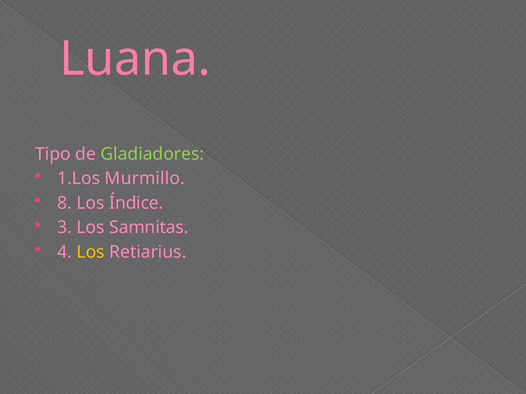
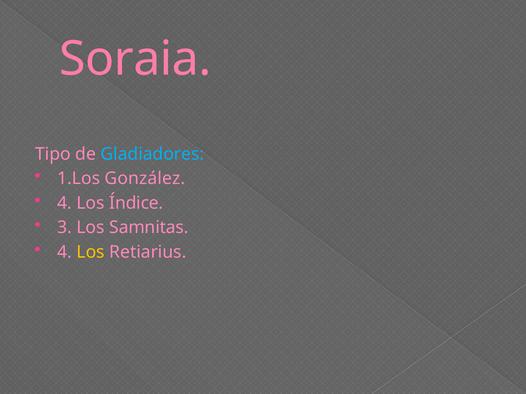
Luana: Luana -> Soraia (135, 59)
Gladiadores colour: light green -> light blue (152, 154)
Murmillo: Murmillo -> González (145, 179)
8: 8 -> 4 (65, 203)
